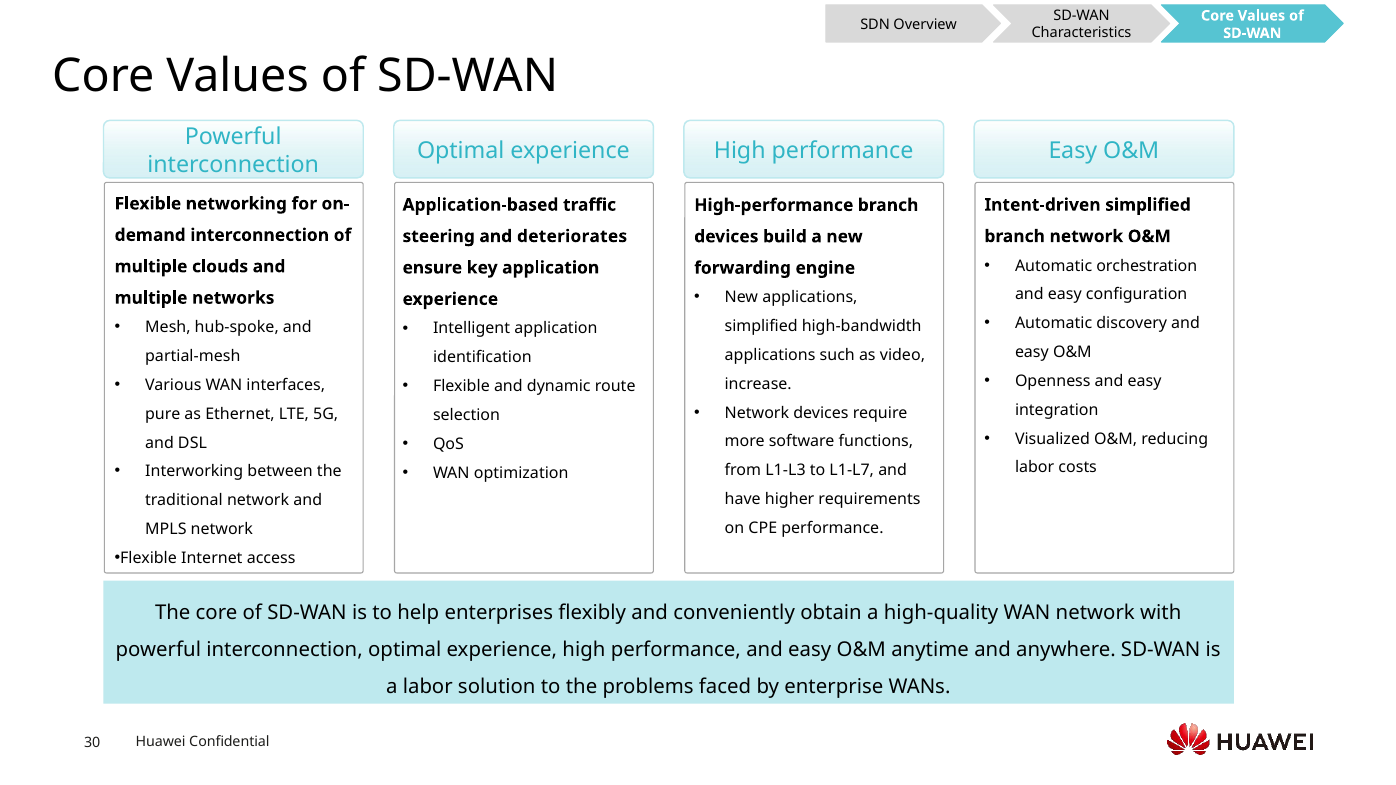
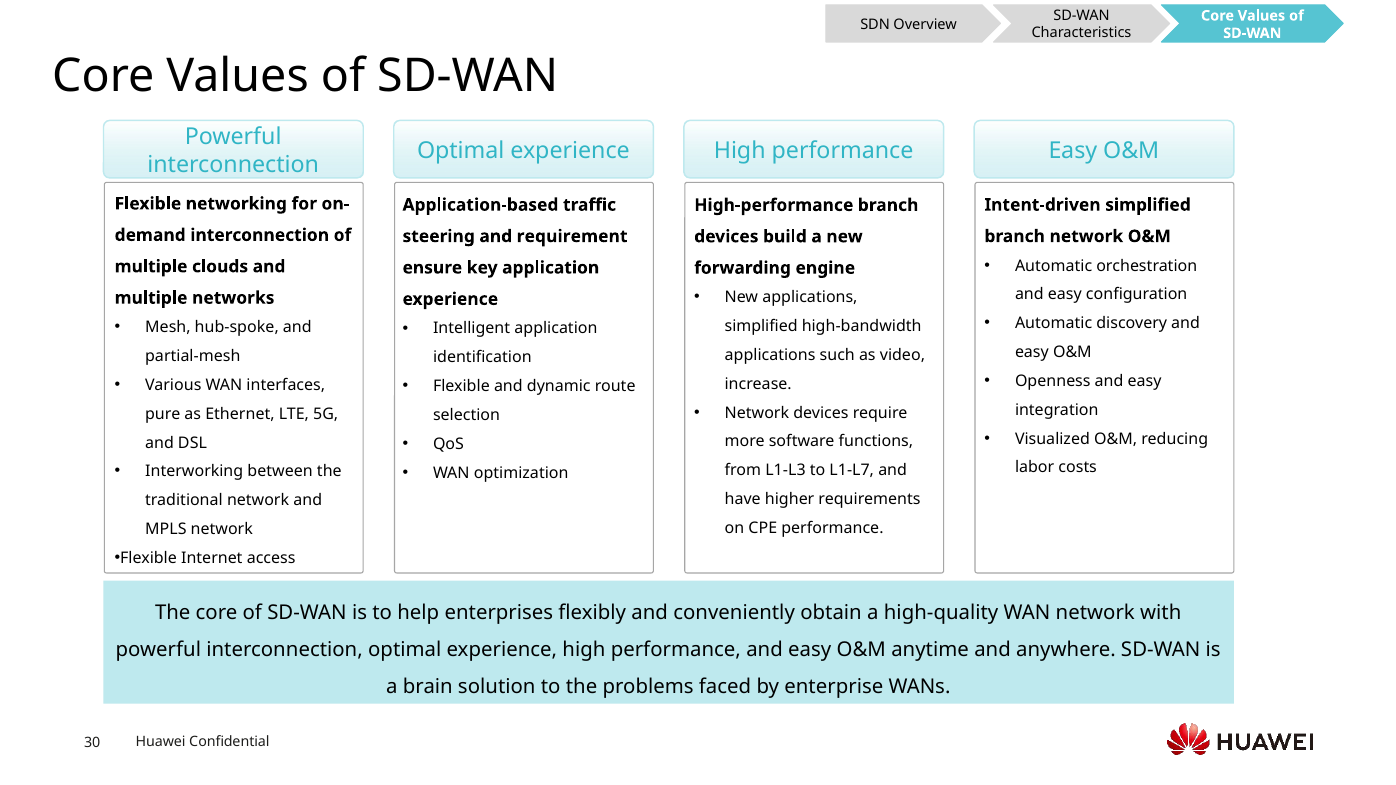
deteriorates: deteriorates -> requirement (572, 236)
a labor: labor -> brain (428, 687)
